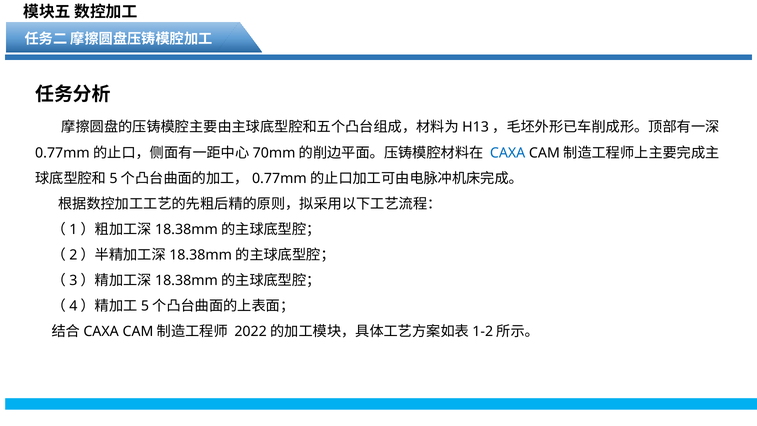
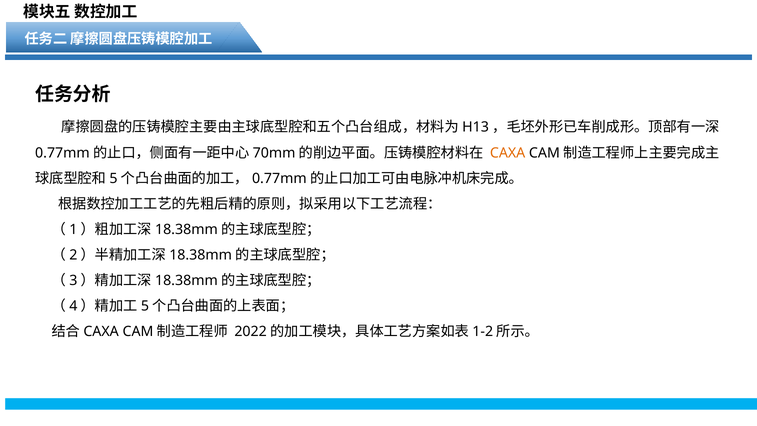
CAXA colour: blue -> orange (508, 153)
